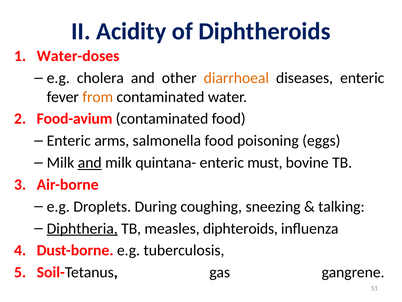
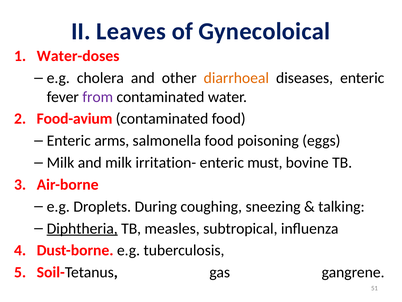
Acidity: Acidity -> Leaves (131, 31)
Diphtheroids: Diphtheroids -> Gynecoloical (264, 31)
from colour: orange -> purple (98, 97)
and underline: present -> none (90, 162)
quintana-: quintana- -> irritation- (166, 162)
diphteroids: diphteroids -> subtropical (240, 228)
